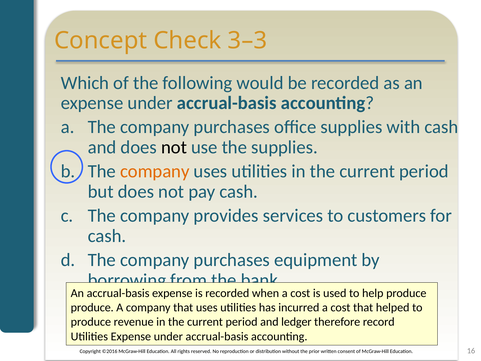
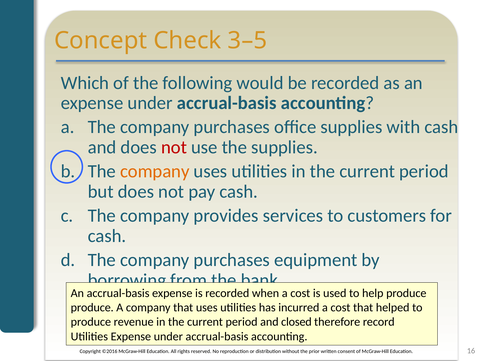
3–3: 3–3 -> 3–5 (247, 41)
not colour: black -> red (174, 147)
ledger: ledger -> closed (296, 322)
